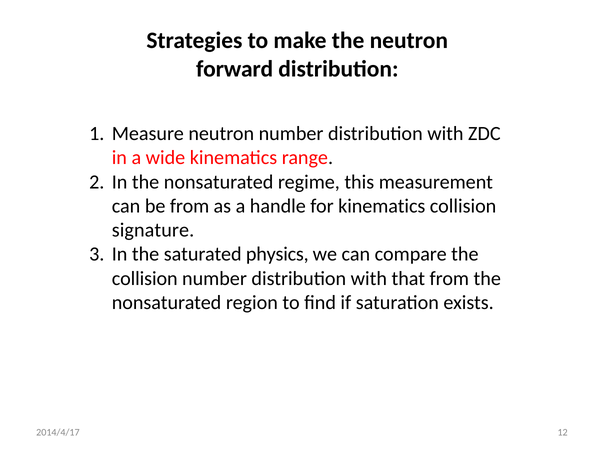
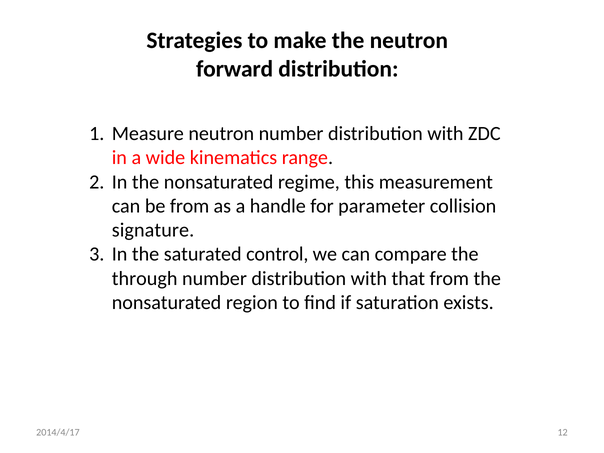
for kinematics: kinematics -> parameter (382, 206)
physics: physics -> control (277, 254)
collision: collision -> through (145, 278)
